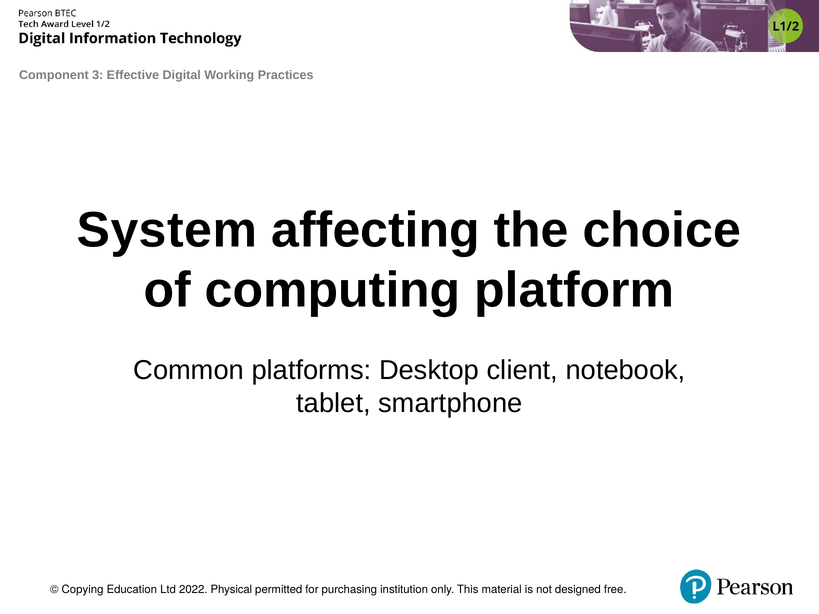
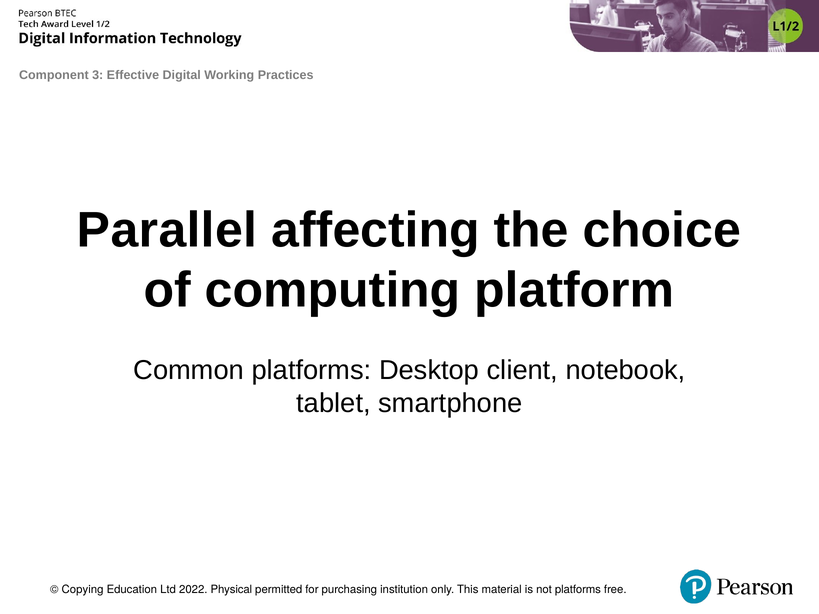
System: System -> Parallel (167, 230)
not designed: designed -> platforms (578, 590)
